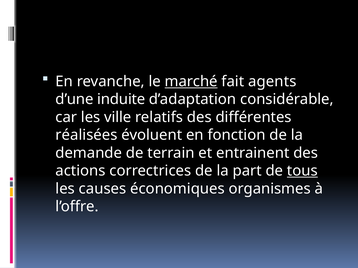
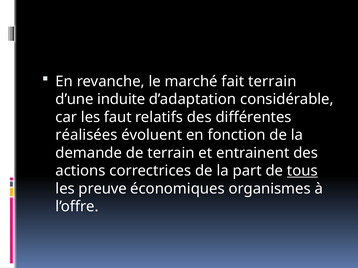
marché underline: present -> none (191, 82)
fait agents: agents -> terrain (272, 82)
ville: ville -> faut (118, 117)
causes: causes -> preuve (103, 189)
